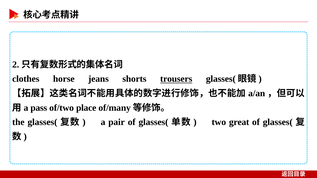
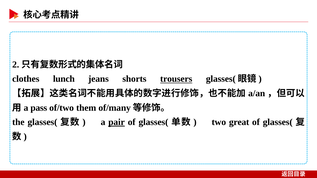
horse: horse -> lunch (64, 79)
place: place -> them (86, 108)
pair underline: none -> present (117, 122)
